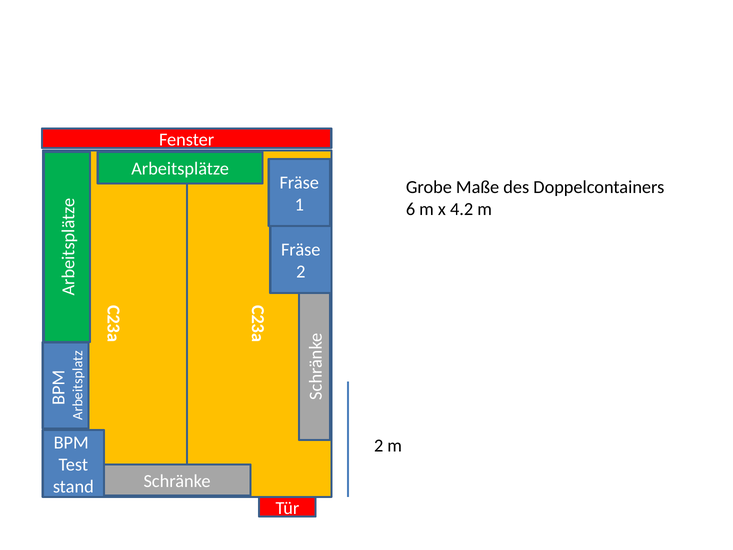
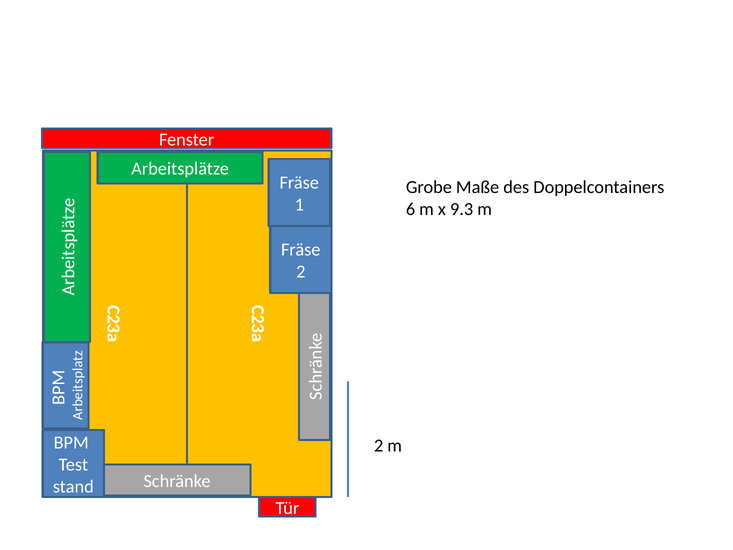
4.2: 4.2 -> 9.3 (462, 209)
